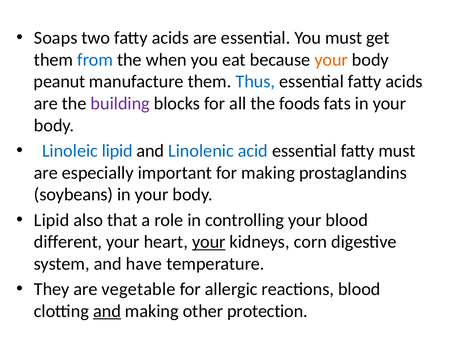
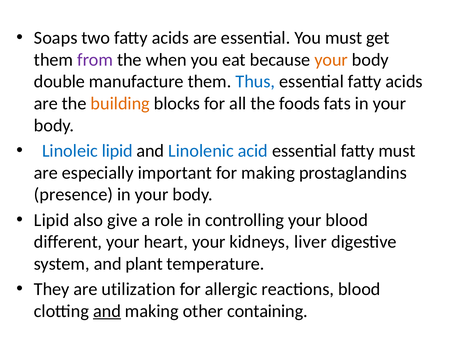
from colour: blue -> purple (95, 60)
peanut: peanut -> double (59, 82)
building colour: purple -> orange (120, 103)
soybeans: soybeans -> presence (73, 195)
that: that -> give (122, 220)
your underline: present -> none (209, 242)
corn: corn -> liver (310, 242)
have: have -> plant (144, 264)
vegetable: vegetable -> utilization (139, 289)
protection: protection -> containing (267, 311)
